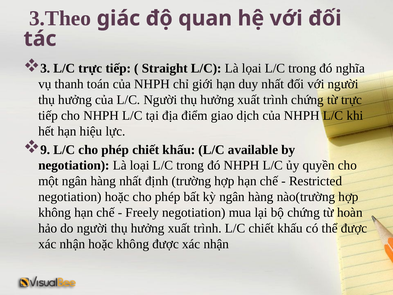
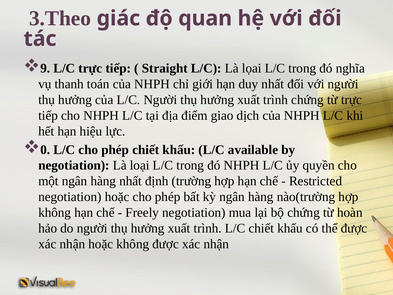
3: 3 -> 9 (45, 68)
9: 9 -> 0 (45, 150)
